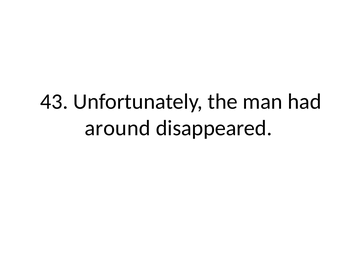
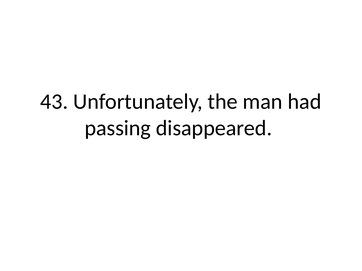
around: around -> passing (118, 128)
